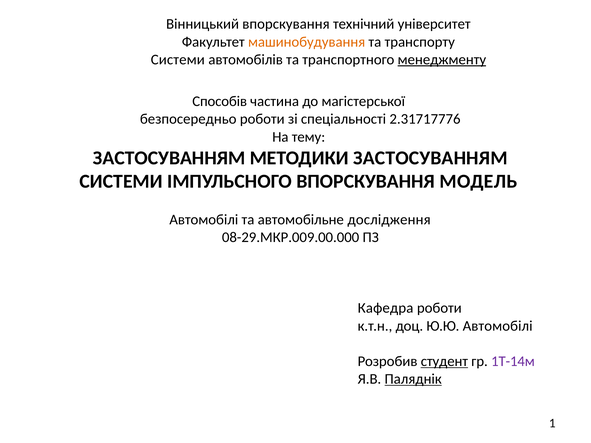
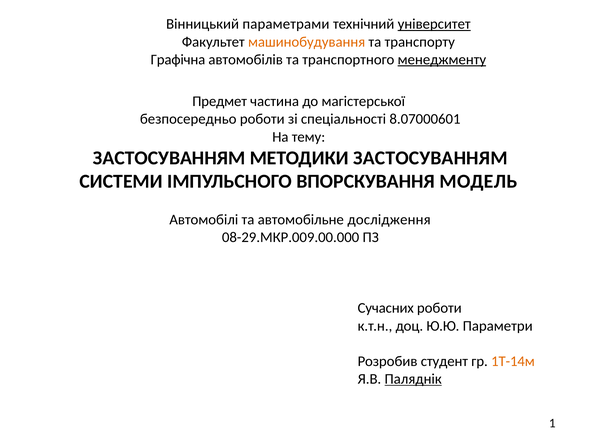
Вінницький впорскування: впорскування -> параметрами (286, 24)
університет underline: none -> present (434, 24)
Системи: Системи -> Графічна (178, 60)
Способів: Способів -> Предмет (220, 101)
2.31717776: 2.31717776 -> 8.07000601 (425, 119)
Кафедра: Кафедра -> Сучасних (386, 308)
Ю.Ю Автомобілі: Автомобілі -> Параметри (498, 326)
студент underline: present -> none (444, 361)
1Т-14м colour: purple -> orange (513, 361)
